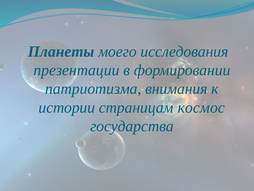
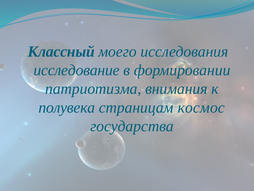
Планеты: Планеты -> Классный (61, 51)
презентации: презентации -> исследование (77, 70)
истории: истории -> полувека (67, 107)
